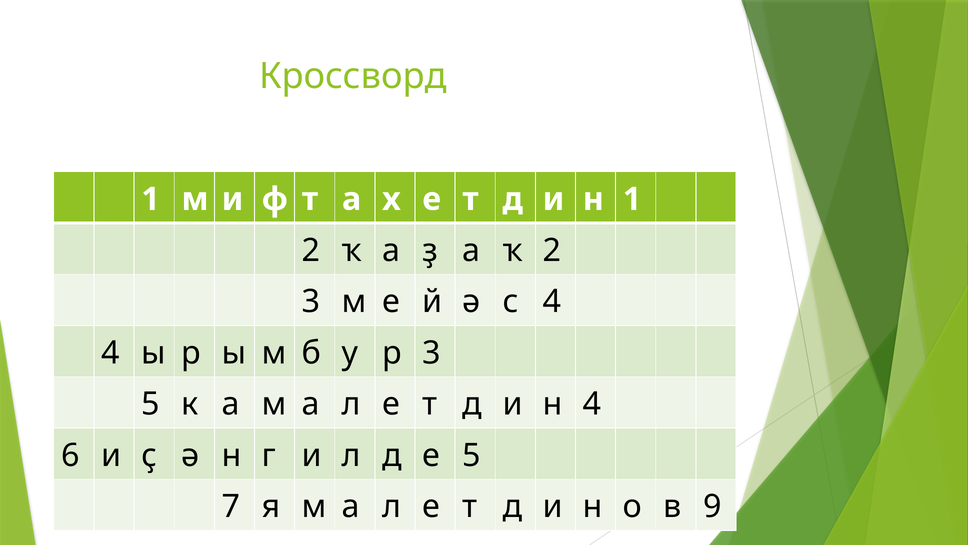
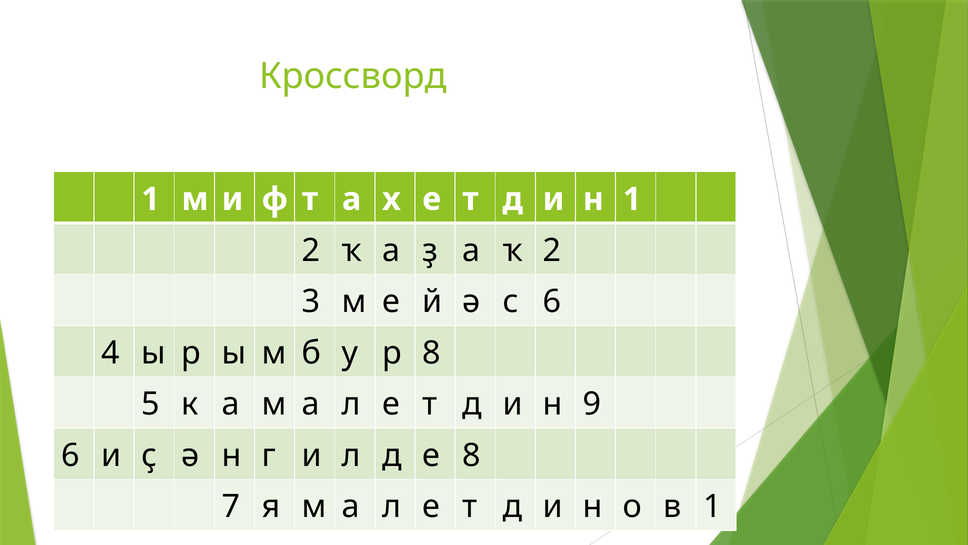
с 4: 4 -> 6 (552, 301)
р 3: 3 -> 8 (431, 353)
н 4: 4 -> 9 (592, 404)
е 5: 5 -> 8 (472, 455)
в 9: 9 -> 1 (712, 506)
